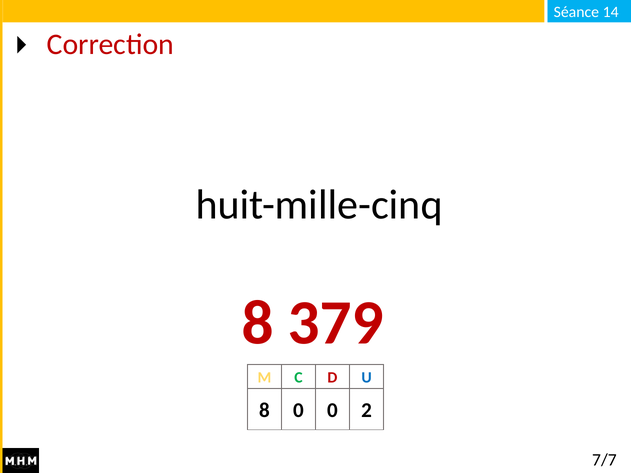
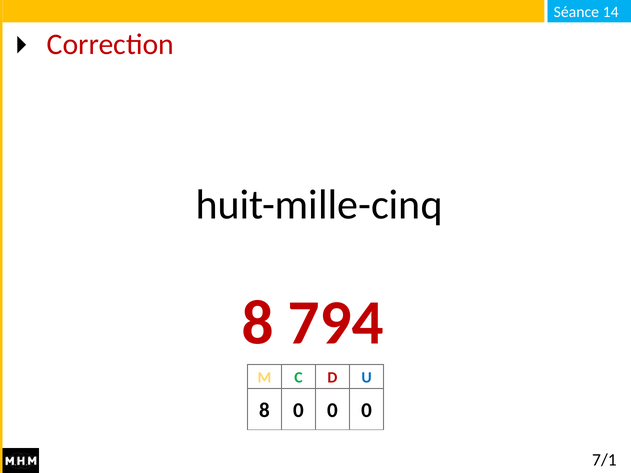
379: 379 -> 794 (336, 323)
0 2: 2 -> 0 (366, 411)
7/7: 7/7 -> 7/1 (604, 460)
